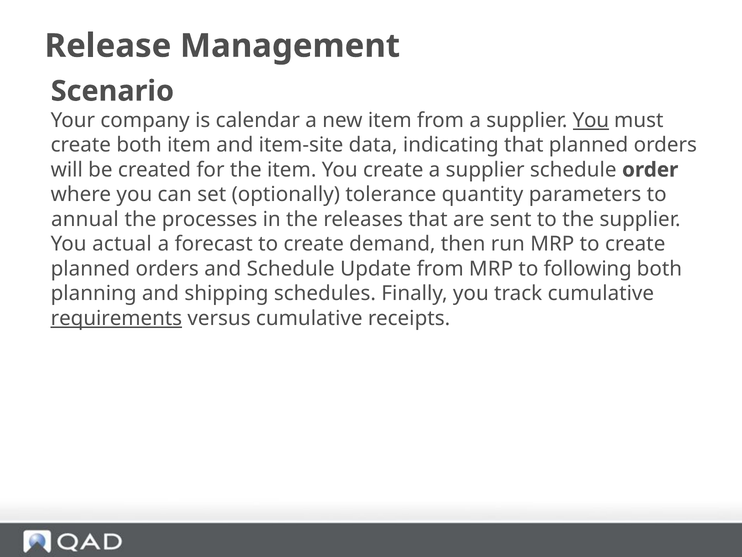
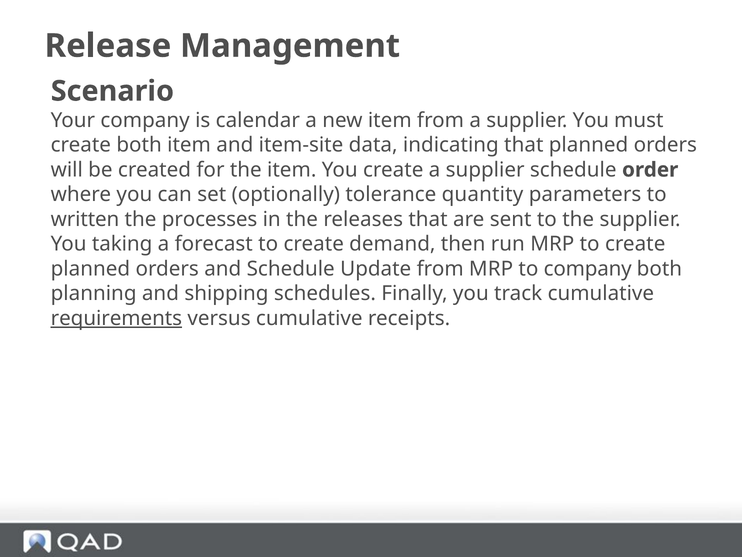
You underline: present -> none (591, 120)
annual: annual -> written (85, 219)
actual: actual -> taking (122, 244)
to following: following -> company (588, 269)
